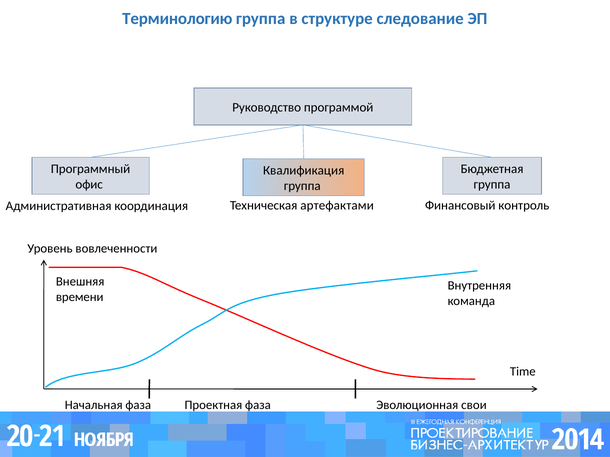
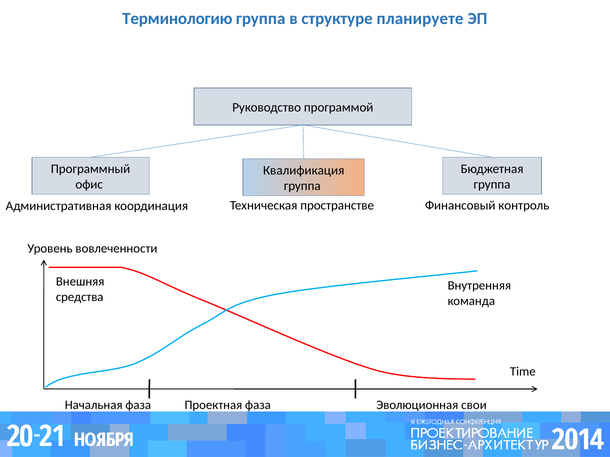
следование: следование -> планируете (420, 18)
артефактами: артефактами -> пространстве (337, 206)
времени: времени -> средства (80, 297)
